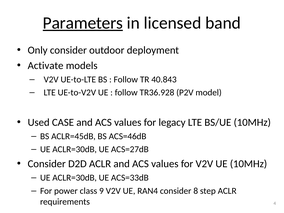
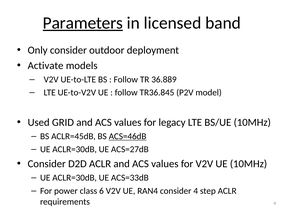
40.843: 40.843 -> 36.889 (164, 79)
TR36.928: TR36.928 -> TR36.845 (157, 93)
CASE: CASE -> GRID (63, 122)
ACS=46dB underline: none -> present (128, 136)
9: 9 -> 6 (101, 191)
consider 8: 8 -> 4 (196, 191)
